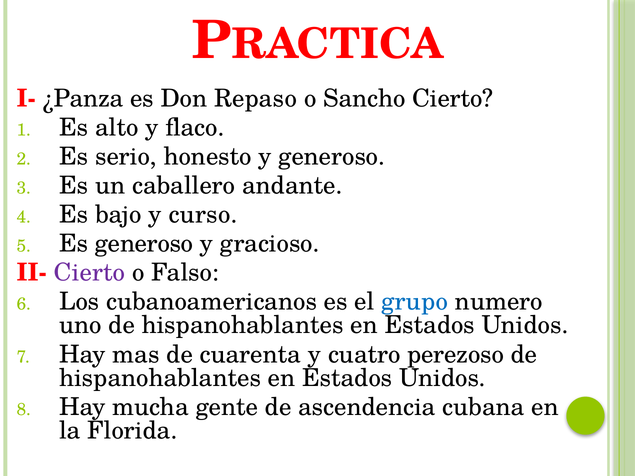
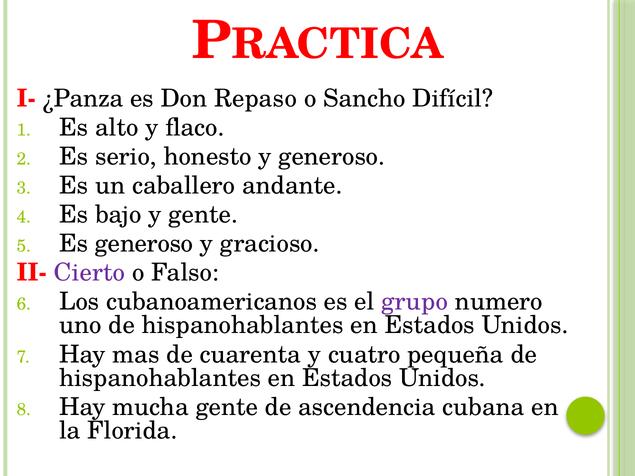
Sancho Cierto: Cierto -> Difícil (453, 99)
y curso: curso -> gente (203, 215)
grupo colour: blue -> purple (415, 302)
perezoso: perezoso -> pequeña (456, 355)
